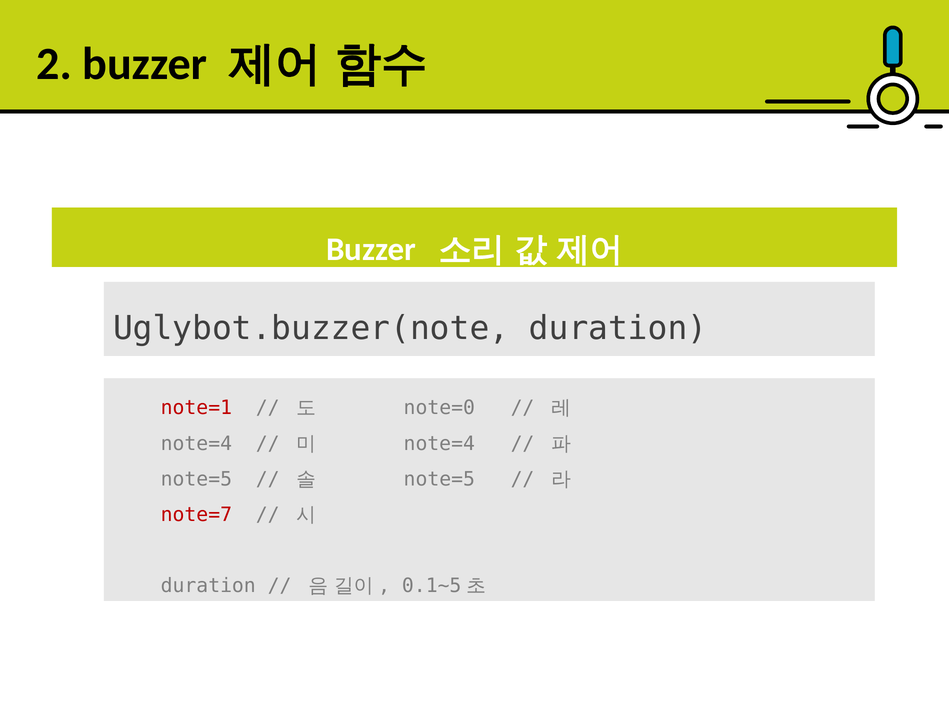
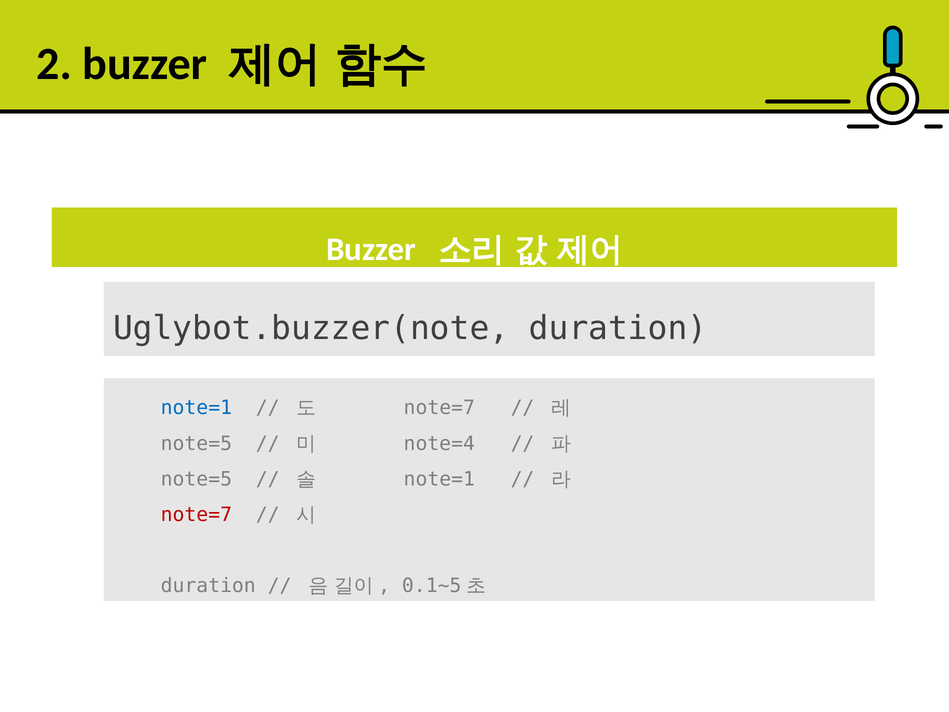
note=1 colour: red -> blue (196, 408)
note=0: note=0 -> note=7 (439, 408)
note=4: note=4 -> note=5 (196, 443)
note=5: note=5 -> note=1 (439, 479)
